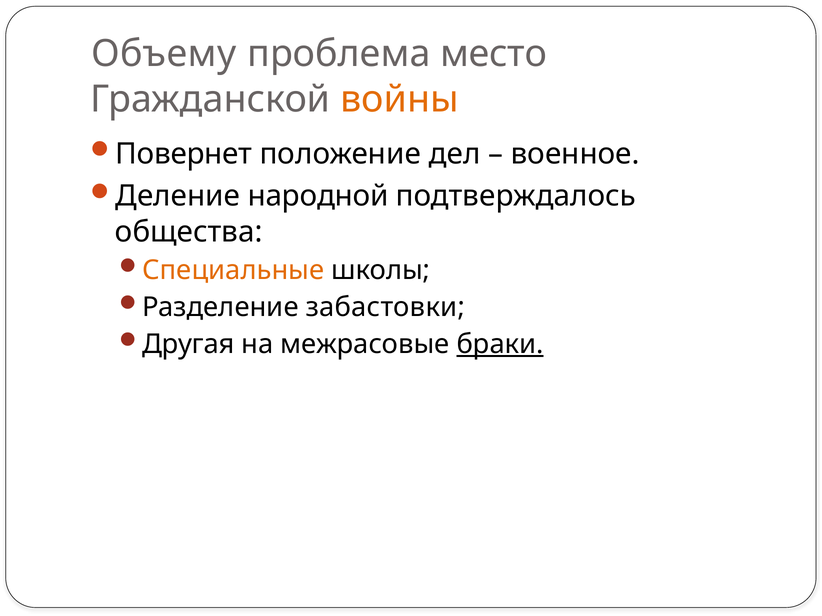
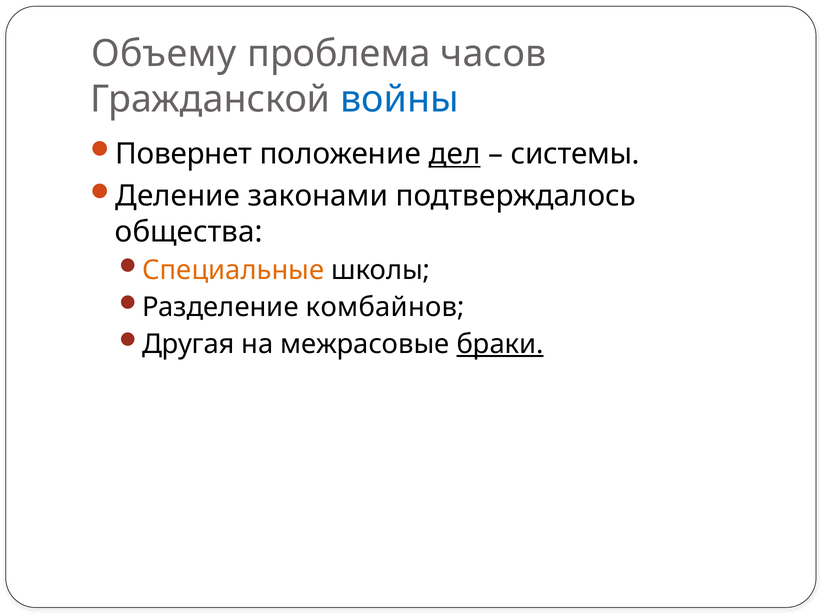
место: место -> часов (493, 54)
войны colour: orange -> blue (399, 99)
дел underline: none -> present (455, 154)
военное: военное -> системы (575, 154)
народной: народной -> законами (318, 196)
забастовки: забастовки -> комбайнов (385, 307)
